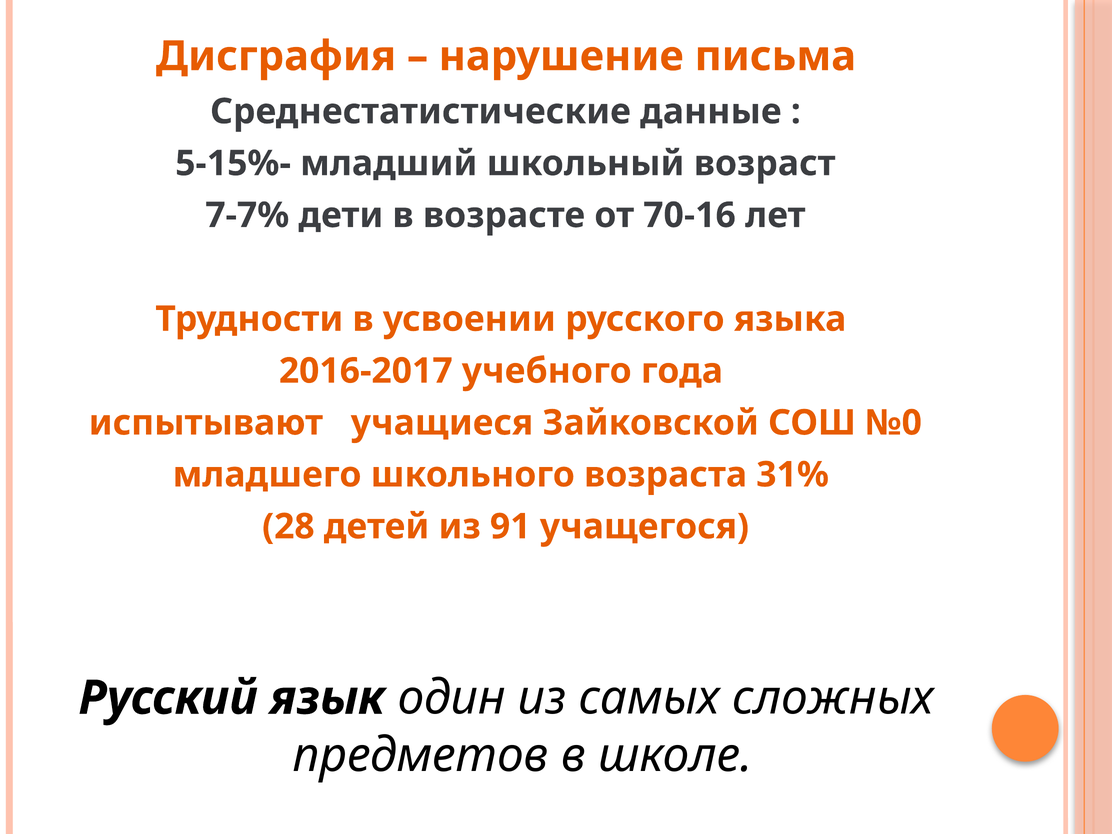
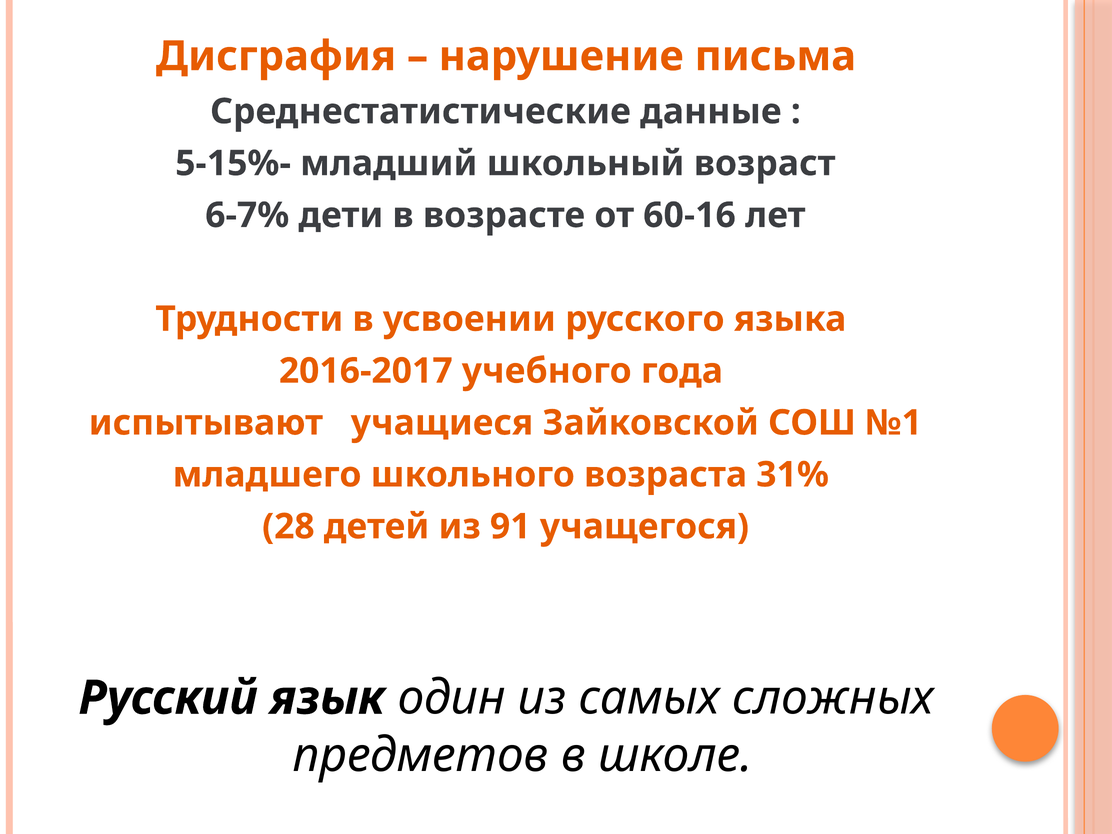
7-7%: 7-7% -> 6-7% (247, 215)
70-16: 70-16 -> 60-16 (690, 215)
№0: №0 -> №1 (894, 423)
